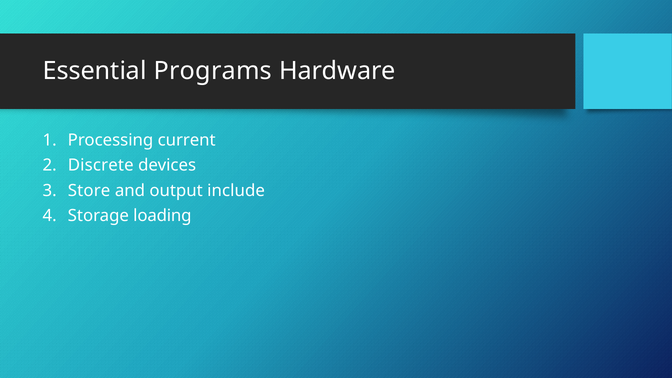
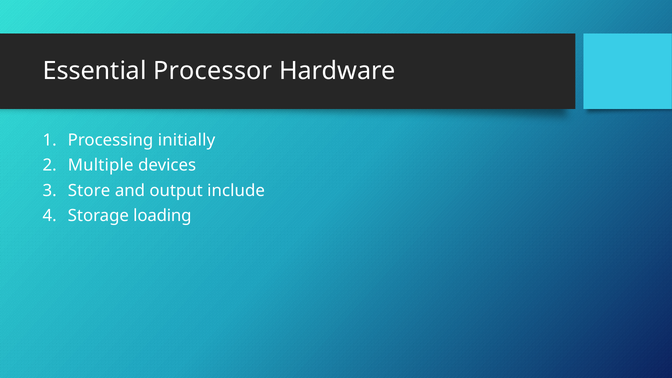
Programs: Programs -> Processor (213, 71)
current: current -> initially (187, 140)
Discrete: Discrete -> Multiple (101, 165)
